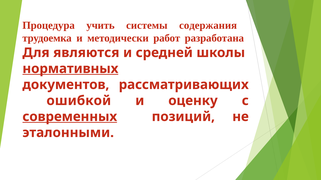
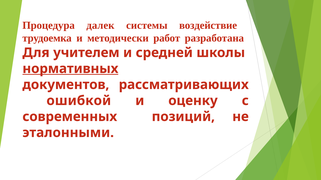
учить: учить -> далек (100, 25)
содержания: содержания -> воздействие (208, 25)
являются: являются -> учителем (86, 53)
современных underline: present -> none (70, 117)
